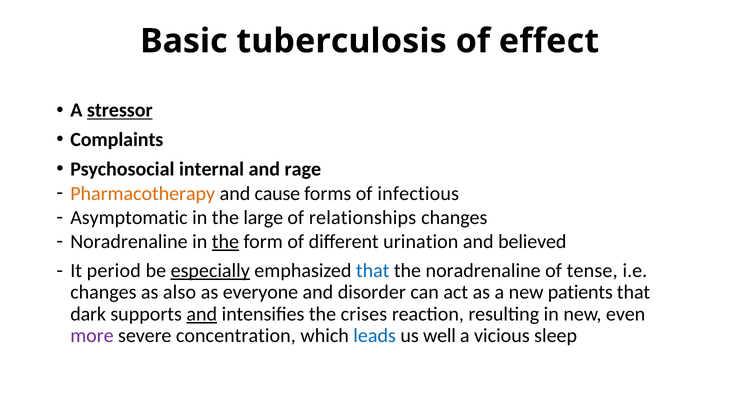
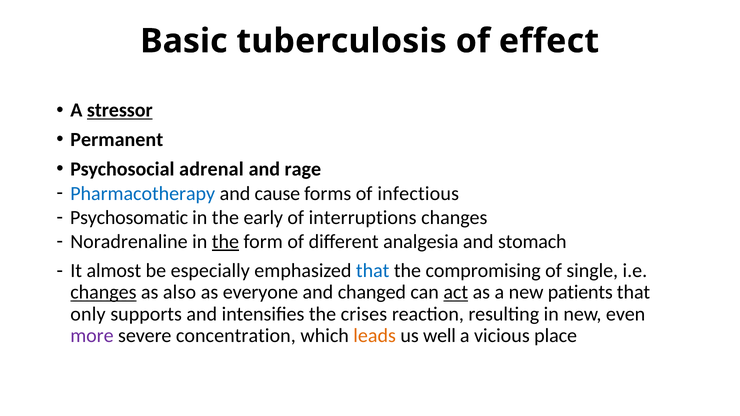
Complaints: Complaints -> Permanent (117, 140)
internal: internal -> adrenal (211, 169)
Pharmacotherapy colour: orange -> blue (143, 194)
Asymptomatic: Asymptomatic -> Psychosomatic (129, 218)
large: large -> early (263, 218)
relationships: relationships -> interruptions (363, 218)
urination: urination -> analgesia (421, 242)
believed: believed -> stomach (532, 242)
period: period -> almost (114, 271)
especially underline: present -> none (210, 271)
the noradrenaline: noradrenaline -> compromising (483, 271)
tense: tense -> single (592, 271)
changes underline: none -> present (103, 293)
disorder: disorder -> changed (372, 293)
act underline: none -> present (456, 293)
dark: dark -> only (88, 314)
and underline: present -> none (202, 314)
leads colour: blue -> orange (375, 336)
sleep: sleep -> place (556, 336)
